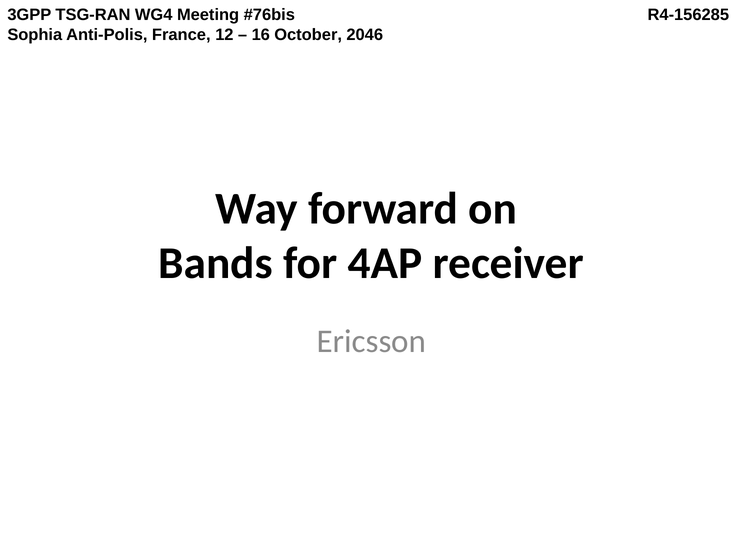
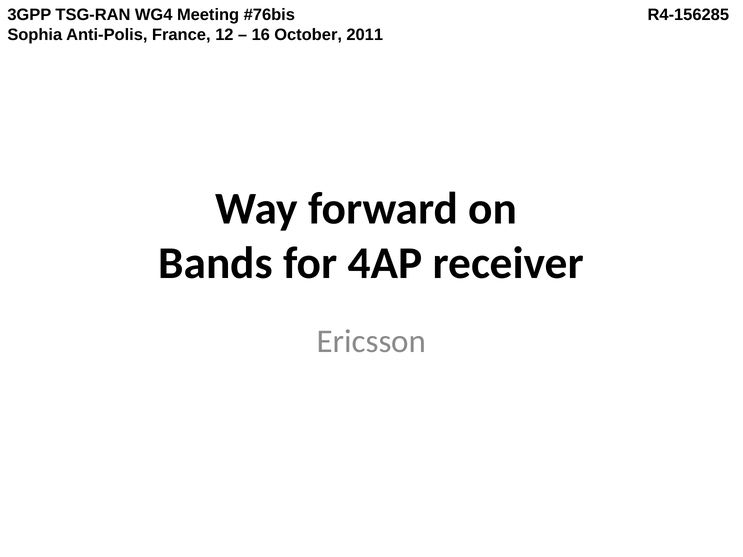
2046: 2046 -> 2011 (365, 35)
